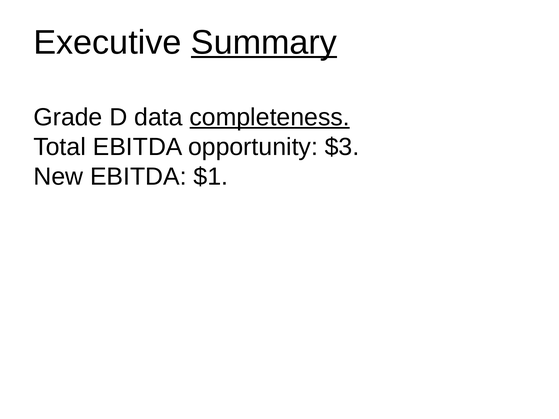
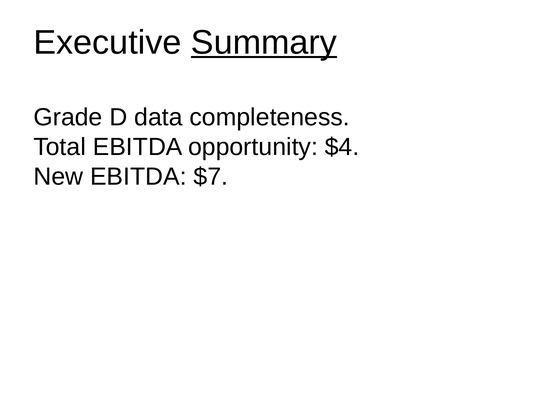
completeness underline: present -> none (270, 117)
$3: $3 -> $4 (342, 147)
$1: $1 -> $7 (211, 177)
